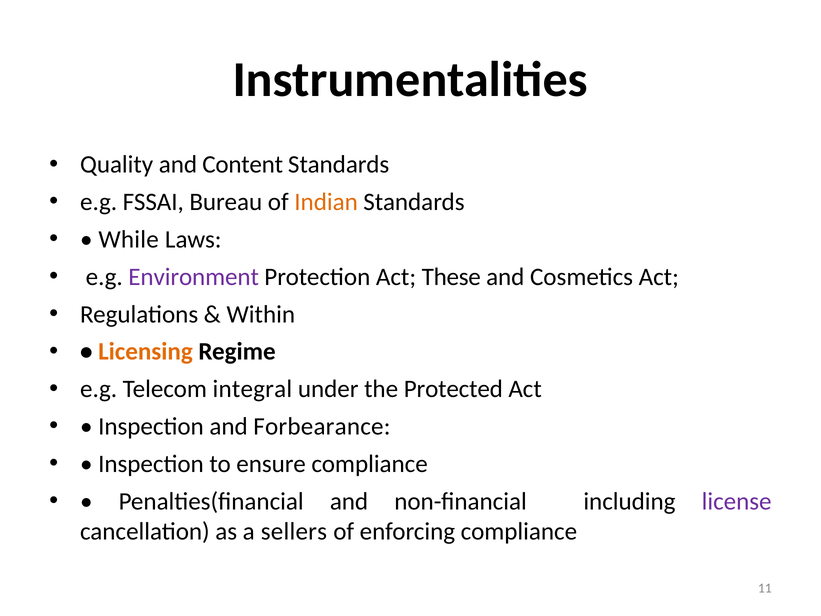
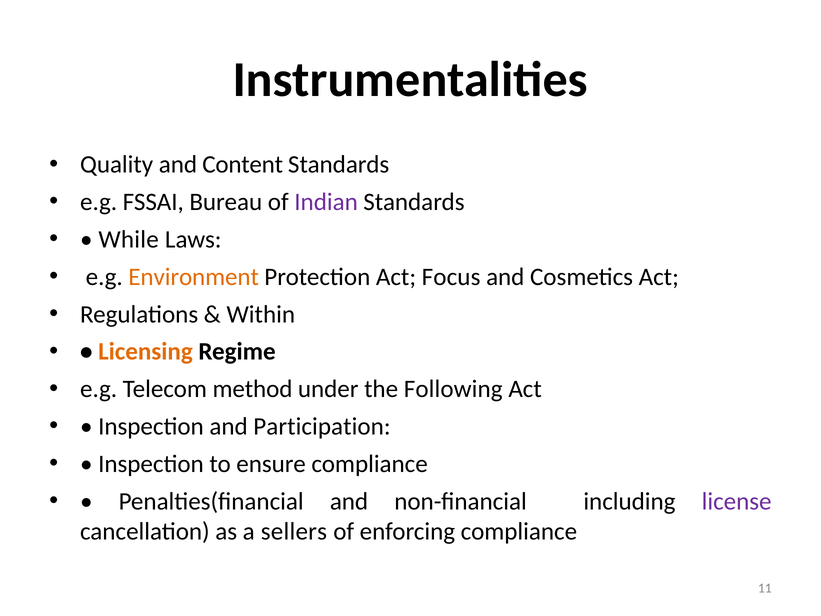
Indian colour: orange -> purple (326, 202)
Environment colour: purple -> orange (194, 277)
These: These -> Focus (451, 277)
integral: integral -> method (253, 389)
Protected: Protected -> Following (453, 389)
Forbearance: Forbearance -> Participation (322, 426)
